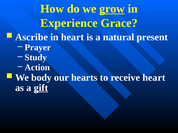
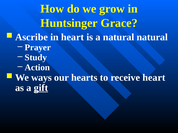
grow underline: present -> none (112, 9)
Experience: Experience -> Huntsinger (69, 23)
natural present: present -> natural (152, 37)
body: body -> ways (42, 78)
